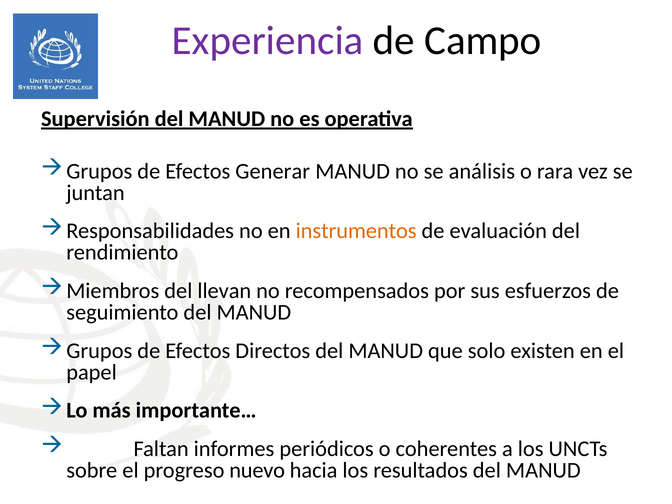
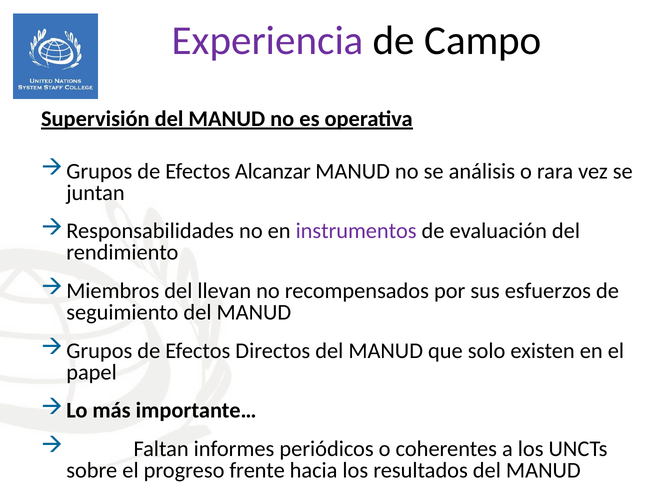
Generar: Generar -> Alcanzar (273, 171)
instrumentos colour: orange -> purple (356, 231)
nuevo: nuevo -> frente (257, 470)
